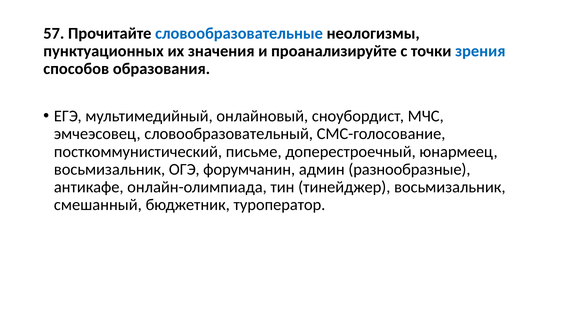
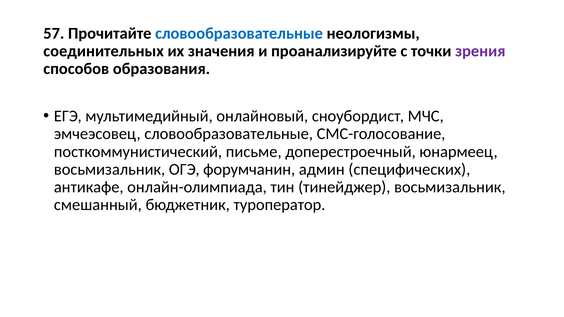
пунктуационных: пунктуационных -> соединительных (104, 51)
зрения colour: blue -> purple (480, 51)
эмчеэсовец словообразовательный: словообразовательный -> словообразовательные (229, 134)
разнообразные: разнообразные -> специфических (409, 169)
